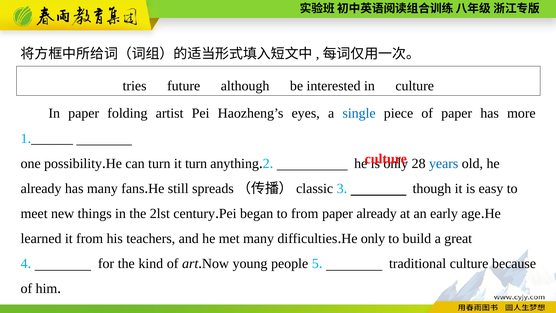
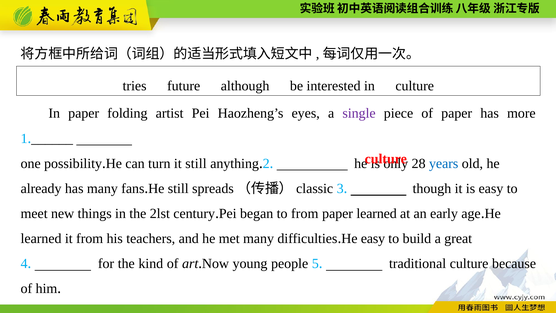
single colour: blue -> purple (359, 113)
it turn: turn -> still (196, 163)
paper already: already -> learned (377, 213)
He only: only -> easy (373, 238)
